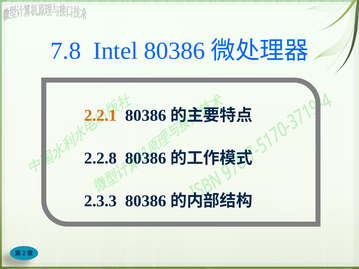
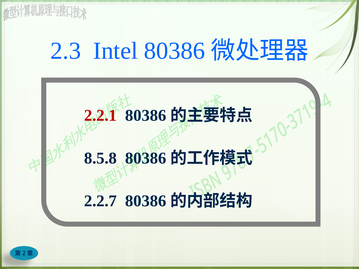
7.8: 7.8 -> 2.3 (66, 51)
2.2.1 colour: orange -> red (101, 116)
2.2.8: 2.2.8 -> 8.5.8 (101, 158)
2.3.3: 2.3.3 -> 2.2.7 (101, 201)
